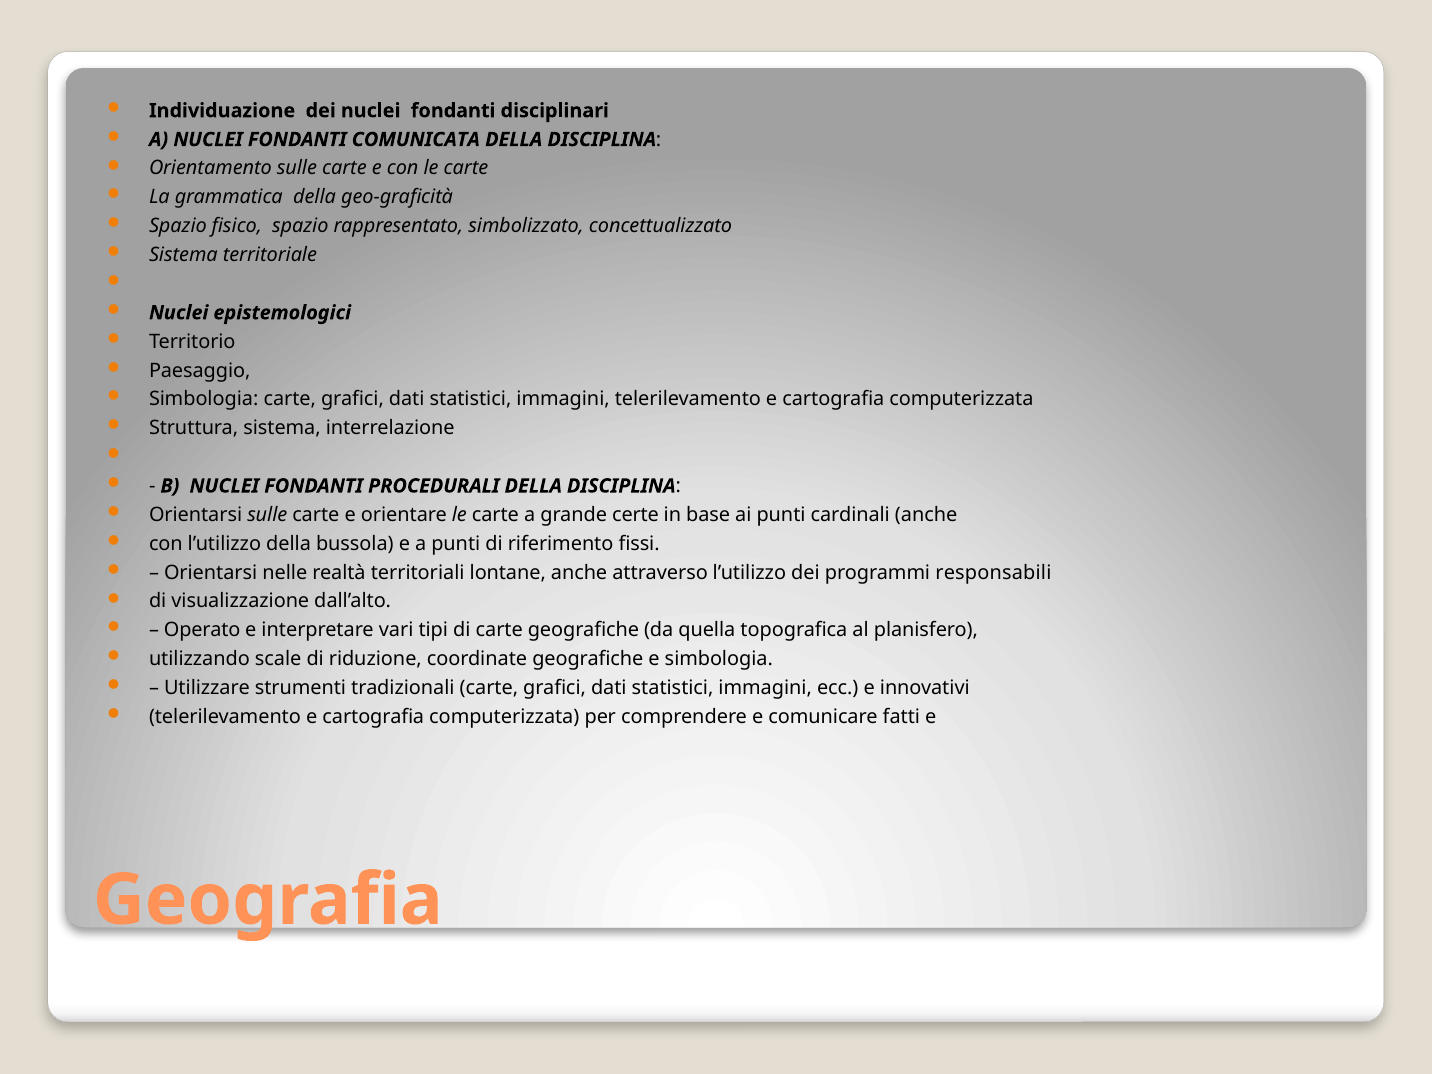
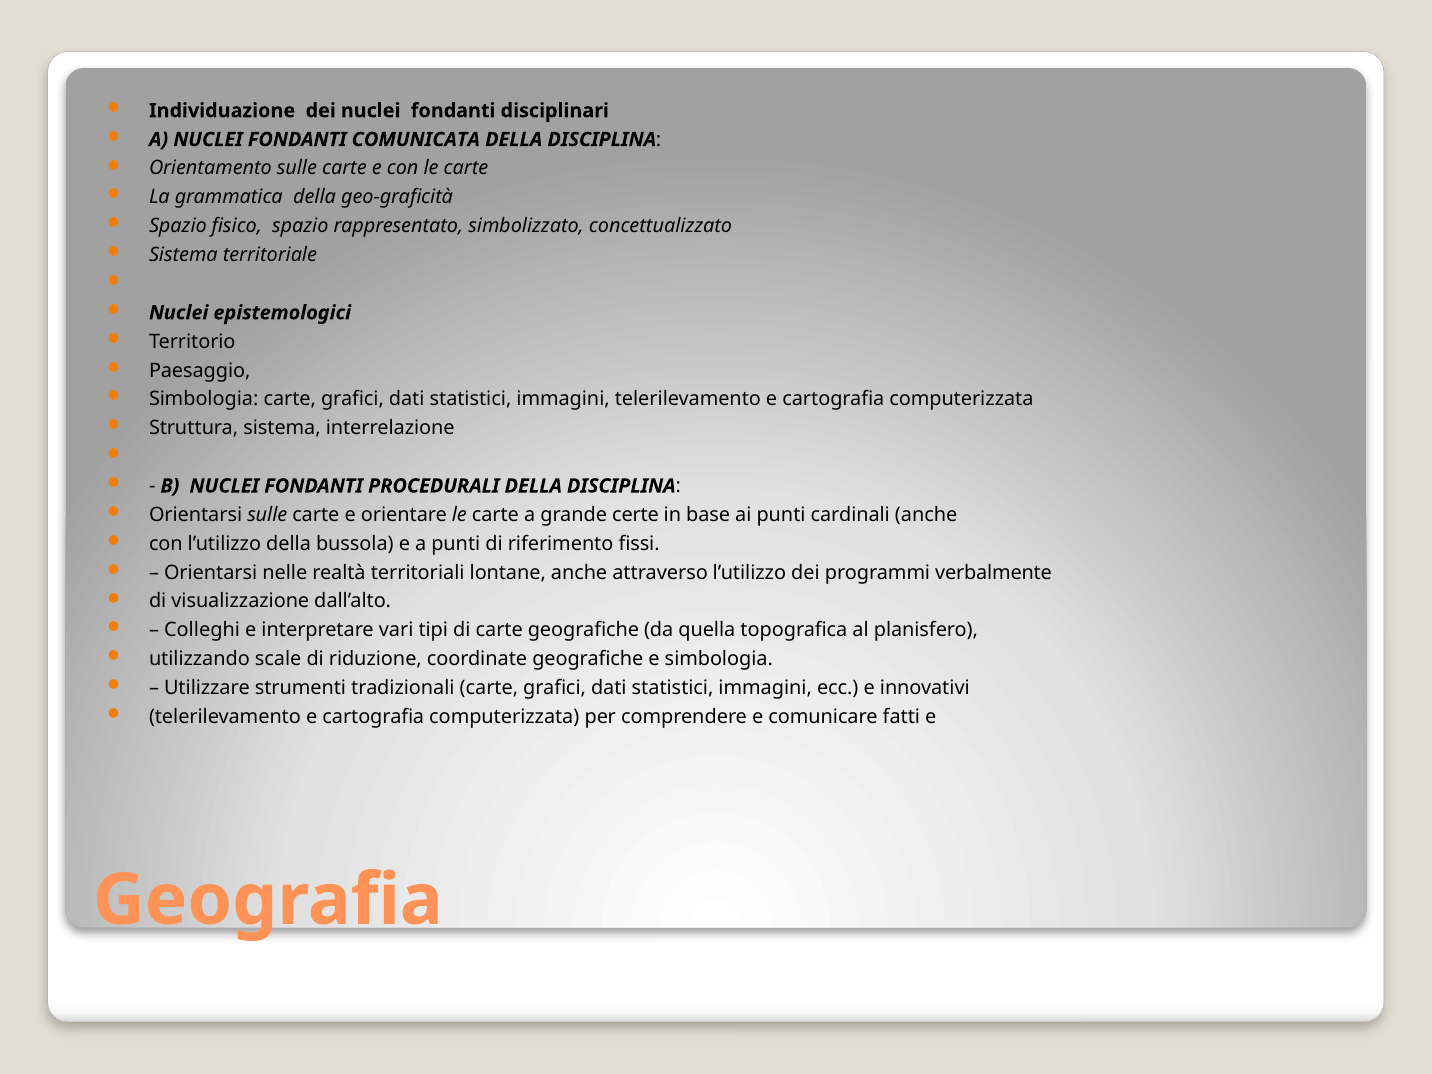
responsabili: responsabili -> verbalmente (994, 573)
Operato: Operato -> Colleghi (202, 630)
